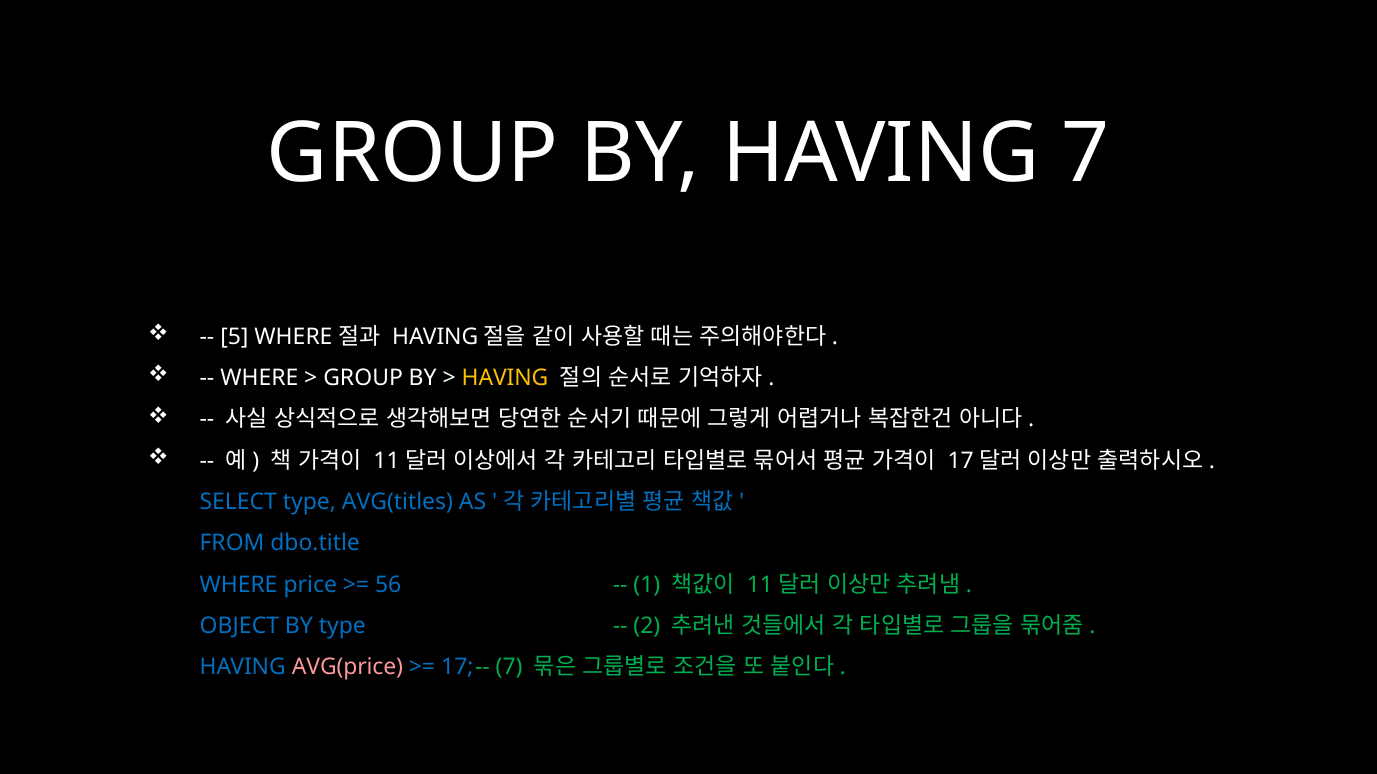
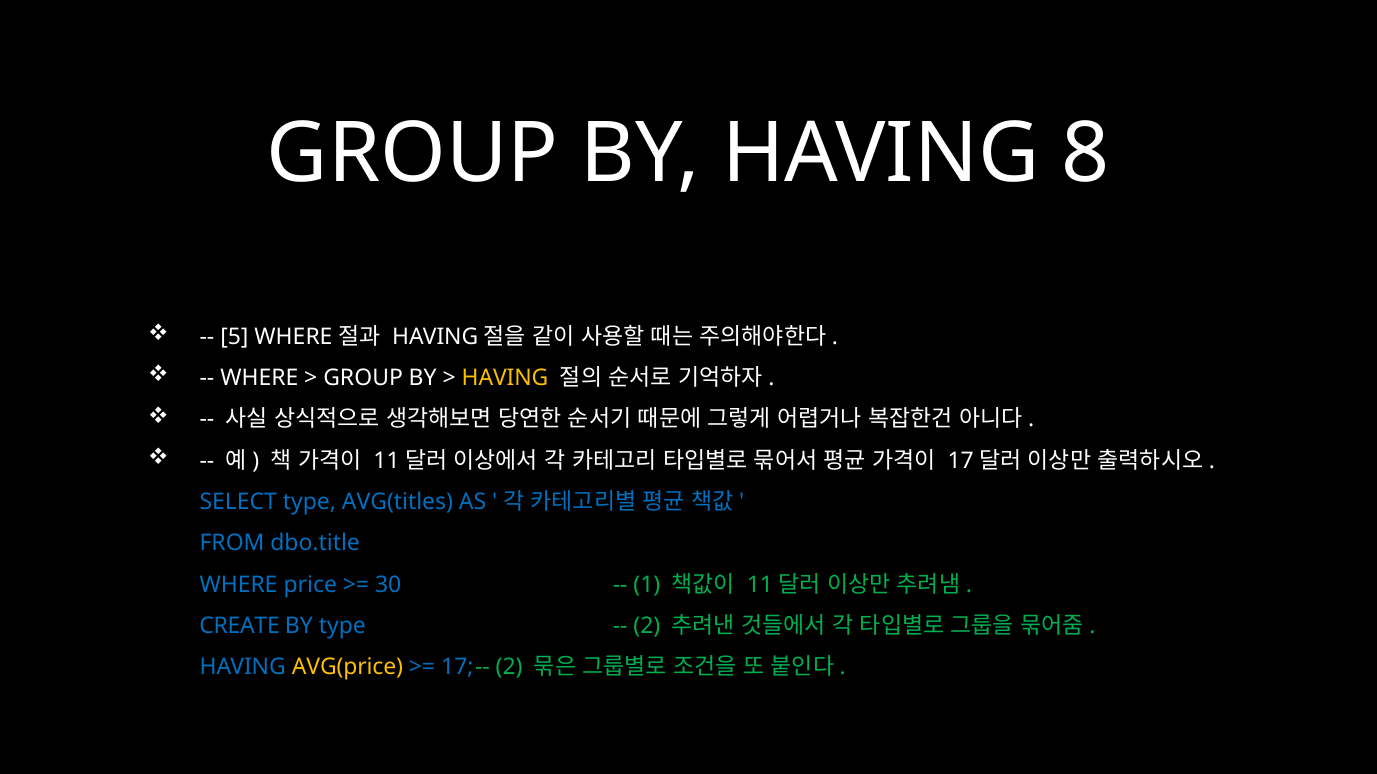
HAVING 7: 7 -> 8 (1086, 153)
56: 56 -> 30 (388, 585)
OBJECT: OBJECT -> CREATE (240, 626)
AVG(price colour: pink -> yellow (347, 668)
7: 7 -> 2 (509, 668)
